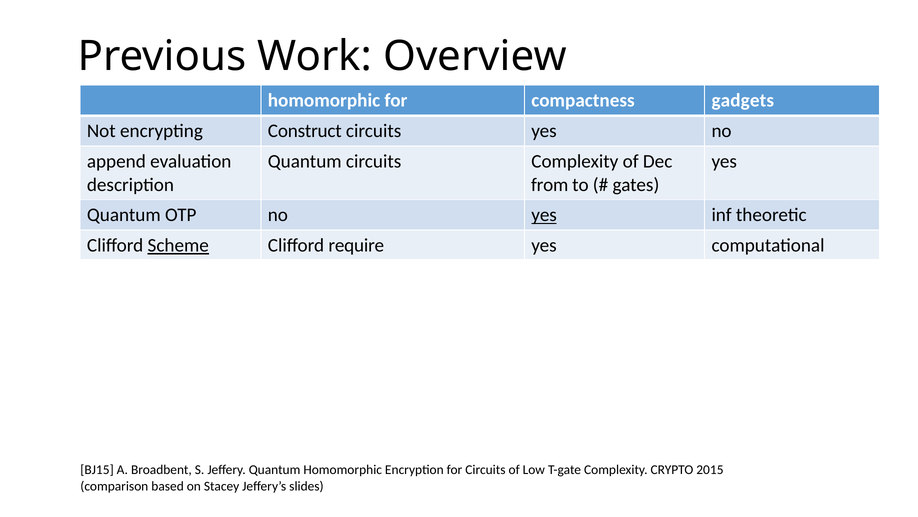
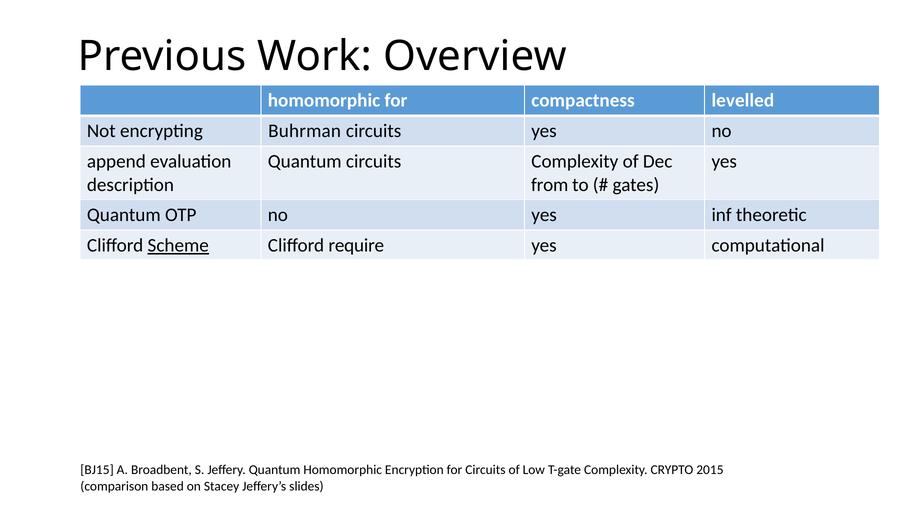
compactness gadgets: gadgets -> levelled (743, 100)
Construct: Construct -> Buhrman (305, 131)
yes underline: present -> none (544, 215)
